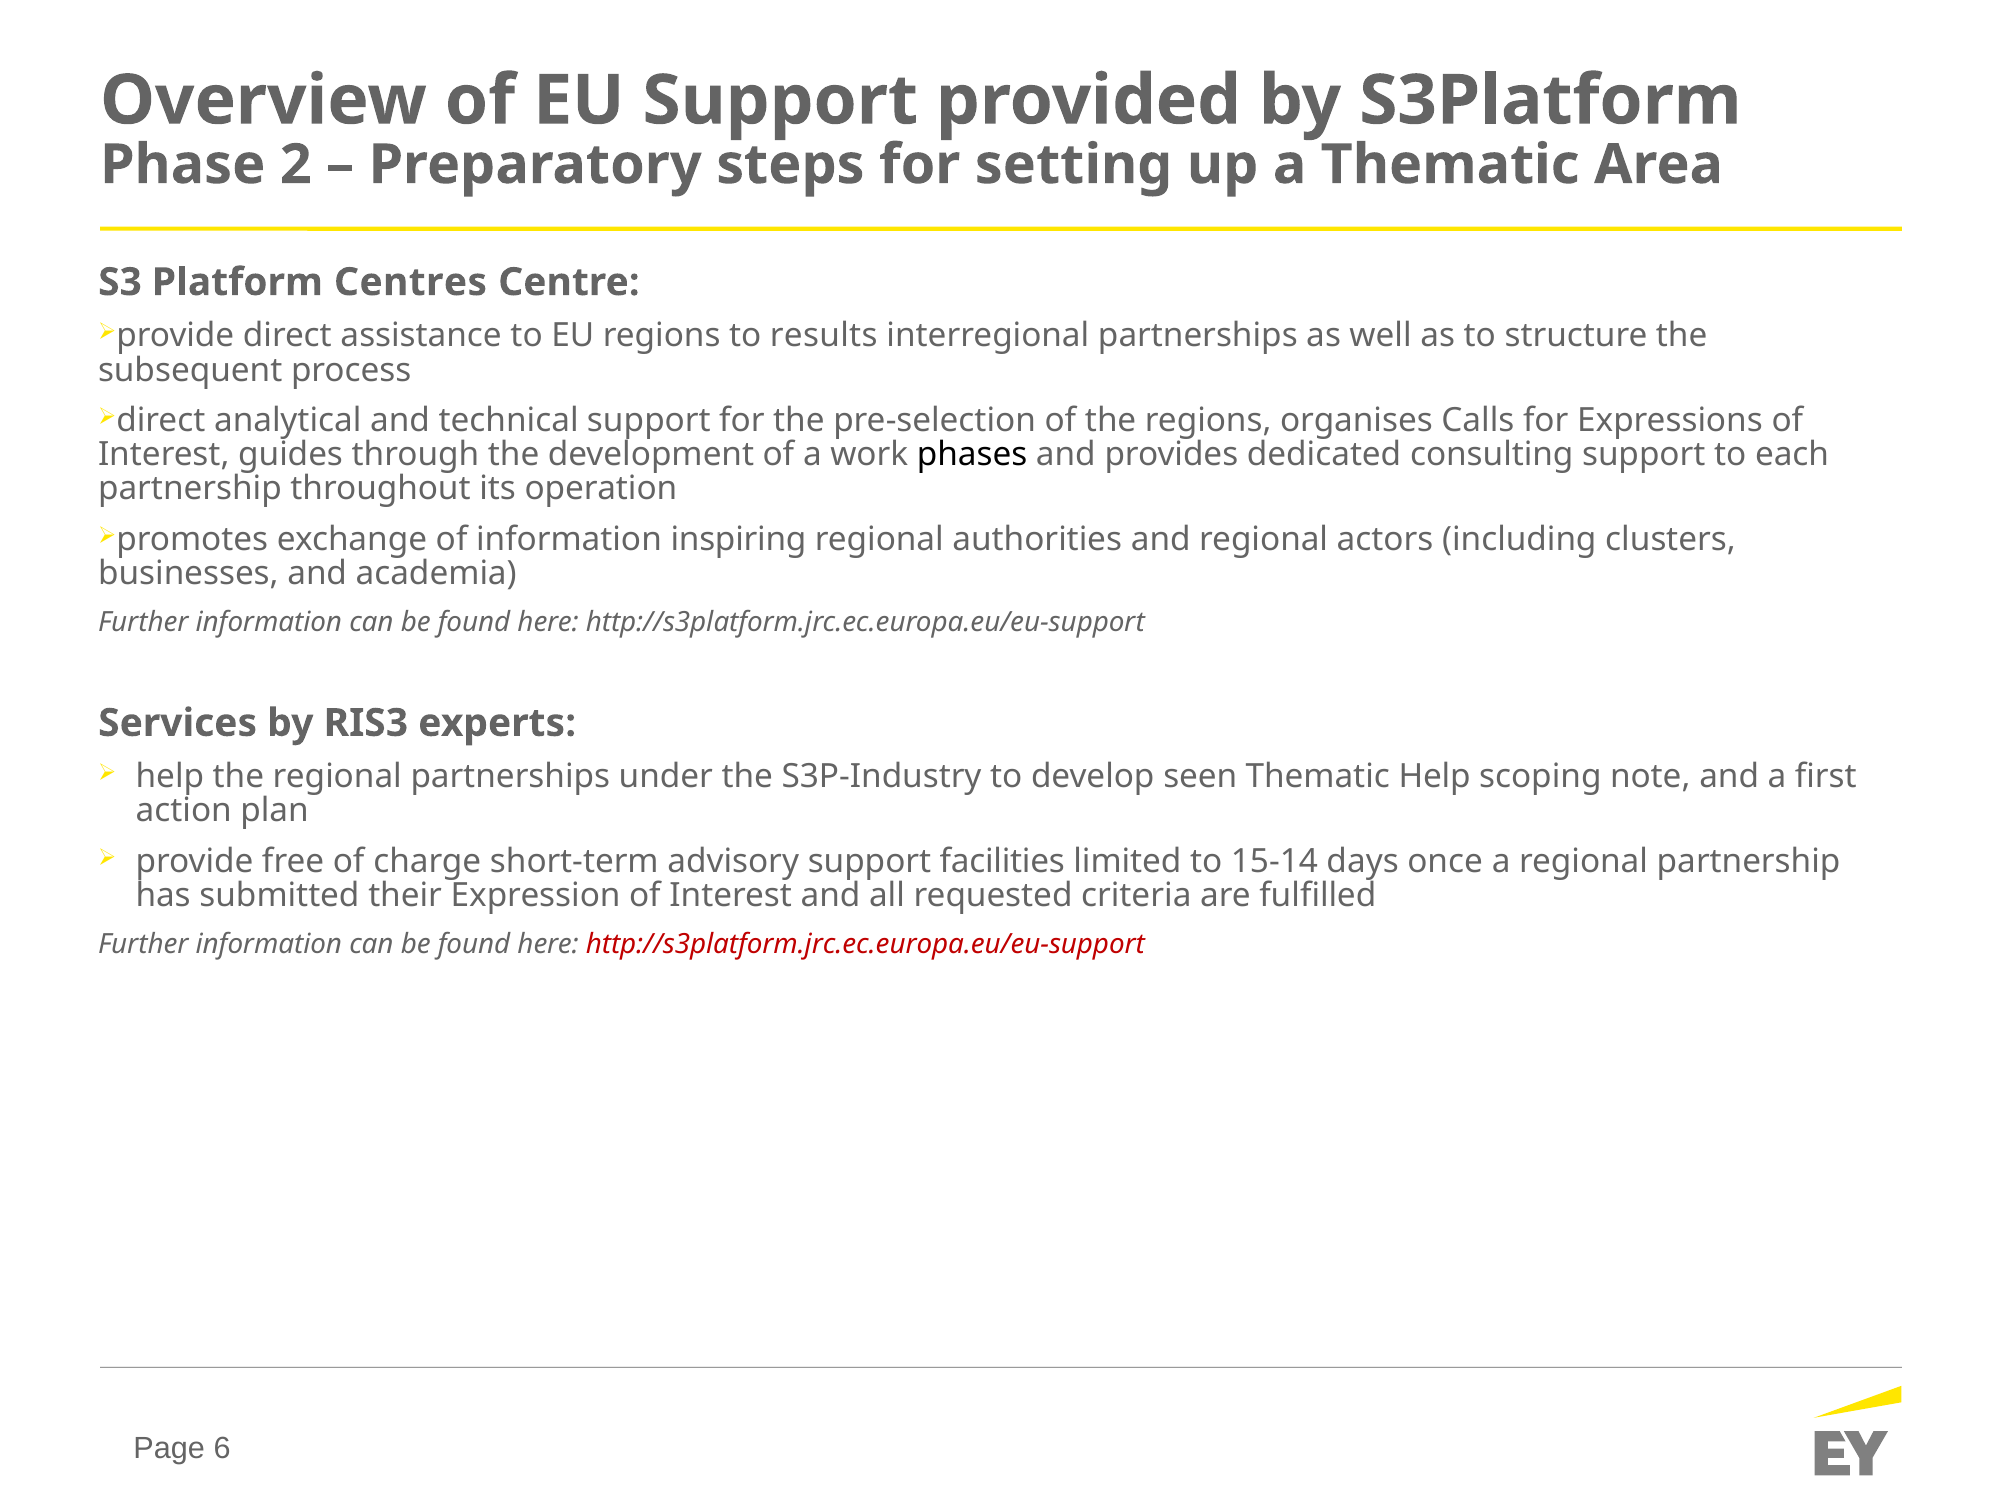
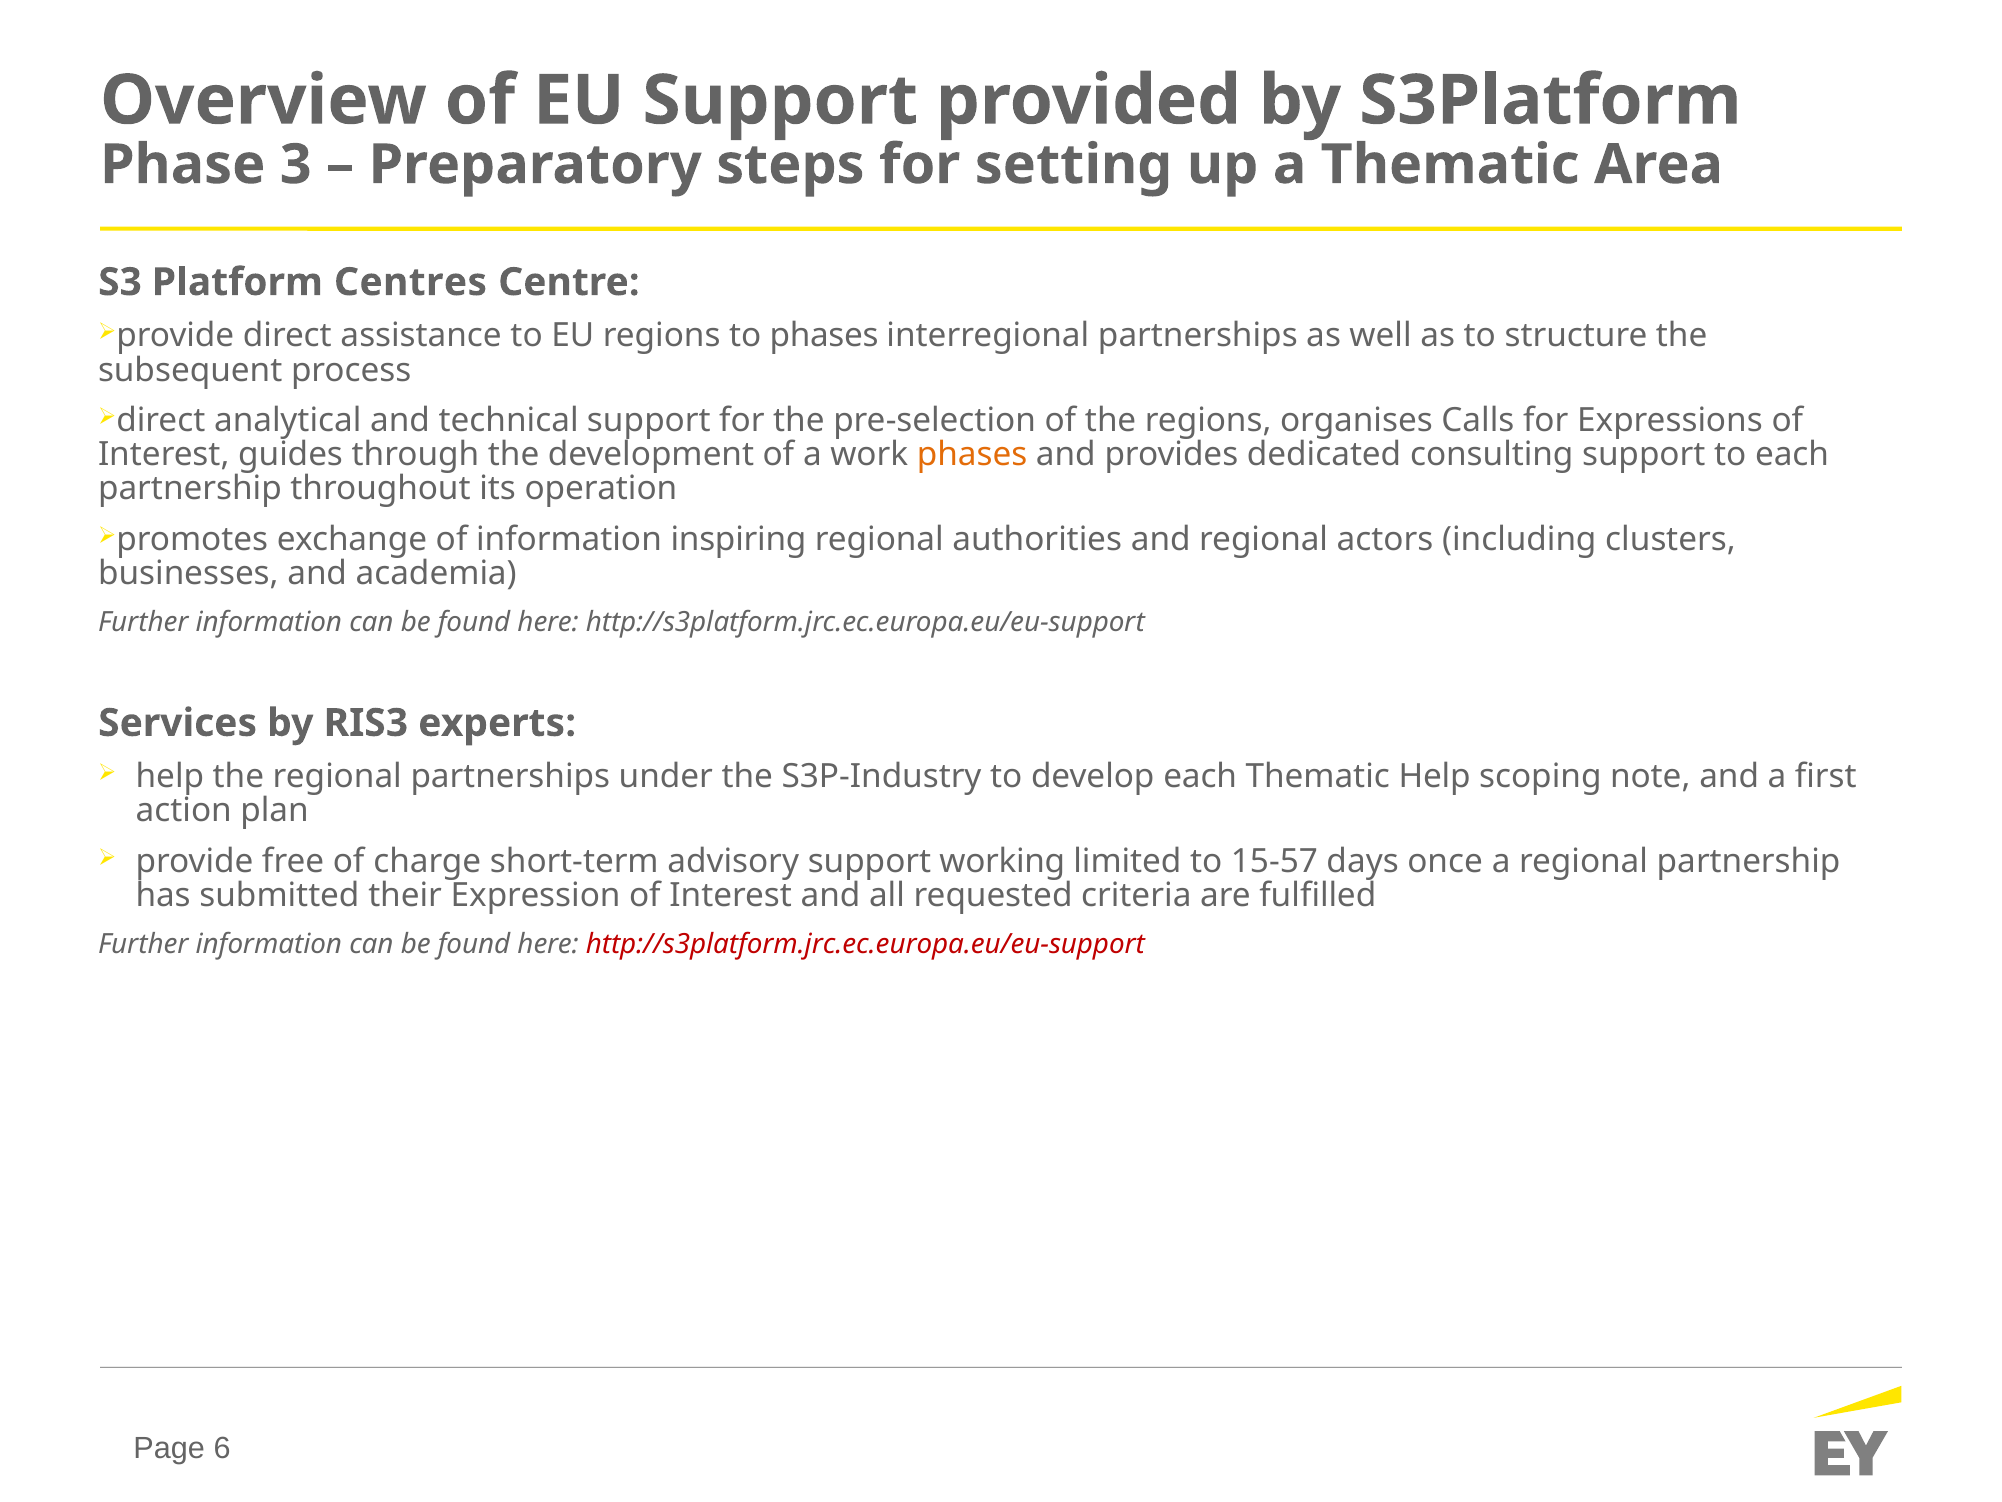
2: 2 -> 3 (296, 165)
to results: results -> phases (824, 336)
phases colour: black -> orange (972, 455)
develop seen: seen -> each (1200, 777)
facilities: facilities -> working (1002, 861)
15-14: 15-14 -> 15-57 (1274, 861)
